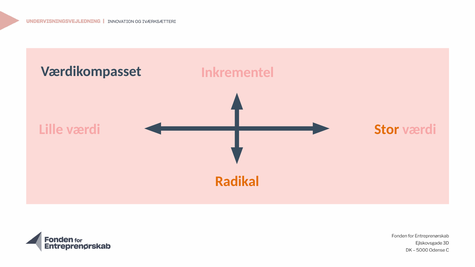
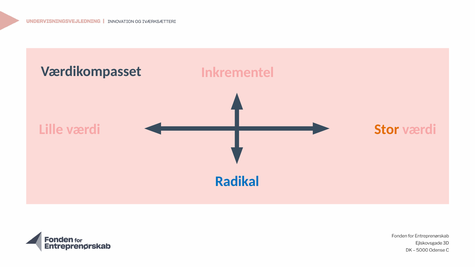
Radikal colour: orange -> blue (237, 181)
